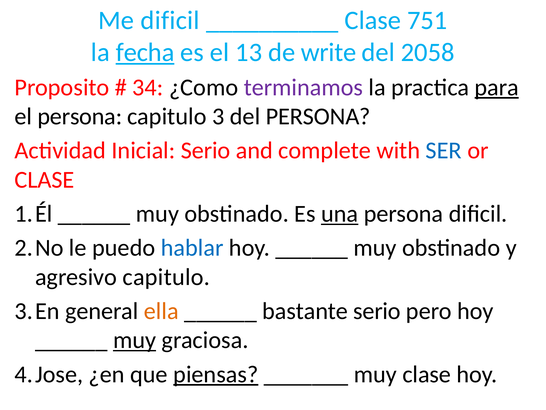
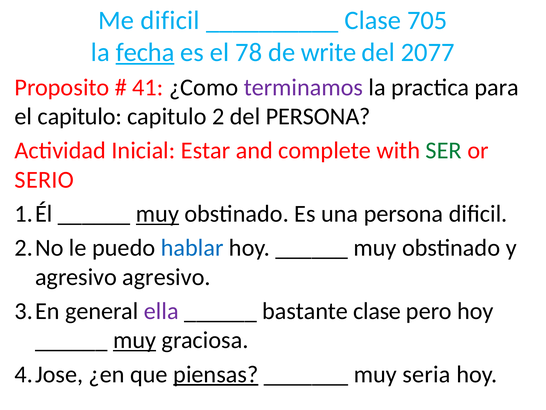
751: 751 -> 705 (427, 20)
13: 13 -> 78 (249, 52)
2058: 2058 -> 2077 (428, 52)
34: 34 -> 41 (148, 87)
para underline: present -> none (497, 87)
el persona: persona -> capitulo (80, 116)
3: 3 -> 2 (218, 116)
Inicial Serio: Serio -> Estar (206, 150)
SER colour: blue -> green (444, 150)
CLASE: CLASE -> SERIO (44, 180)
muy underline: none -> present (157, 214)
una underline: present -> none (340, 214)
agresivo capitulo: capitulo -> agresivo (166, 277)
ella colour: orange -> purple (161, 311)
bastante serio: serio -> clase (377, 311)
muy clase: clase -> seria (427, 374)
